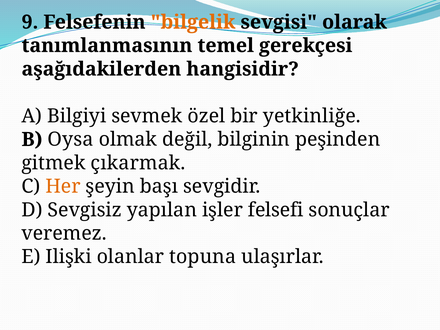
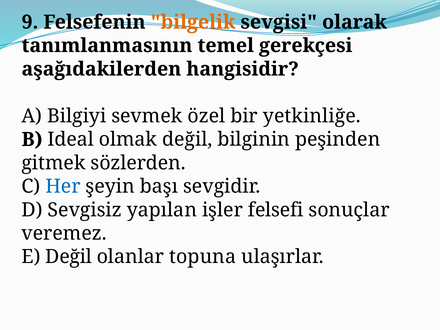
Oysa: Oysa -> Ideal (71, 140)
çıkarmak: çıkarmak -> sözlerden (138, 163)
Her colour: orange -> blue (63, 186)
E Ilişki: Ilişki -> Değil (69, 257)
